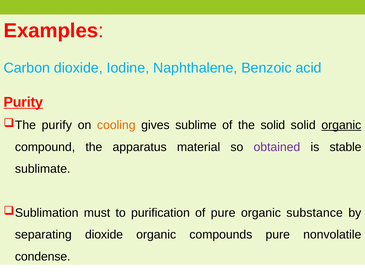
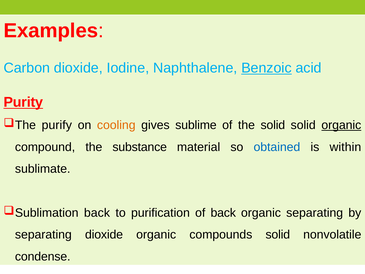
Benzoic underline: none -> present (266, 68)
apparatus: apparatus -> substance (140, 147)
obtained colour: purple -> blue (277, 147)
stable: stable -> within (345, 147)
must: must -> back (97, 213)
of pure: pure -> back (223, 213)
organic substance: substance -> separating (315, 213)
compounds pure: pure -> solid (278, 234)
